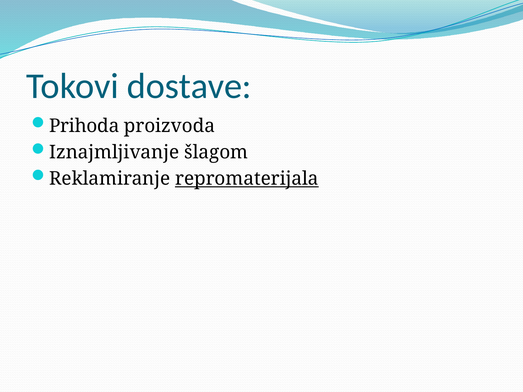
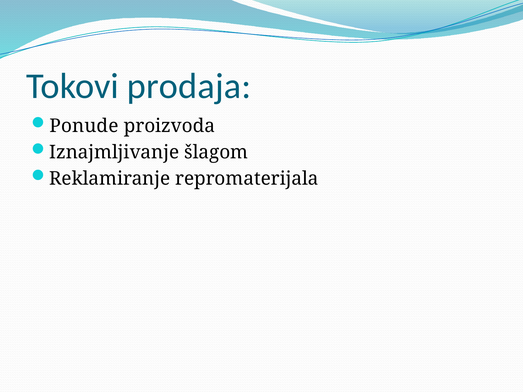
dostave: dostave -> prodaja (189, 86)
Prihoda: Prihoda -> Ponude (84, 126)
repromaterijala underline: present -> none (247, 179)
